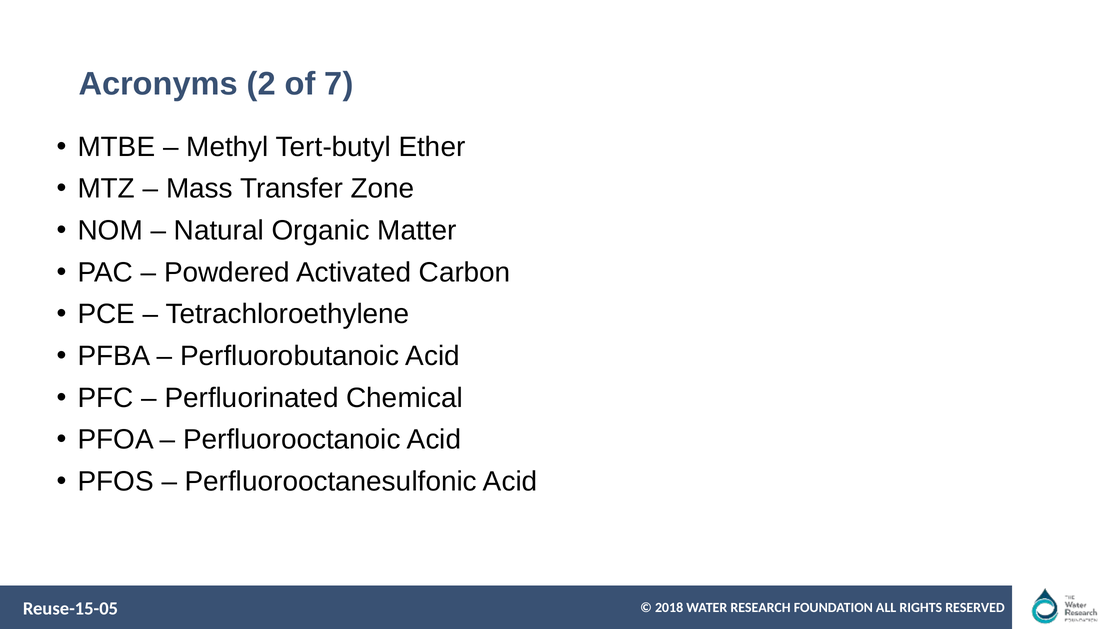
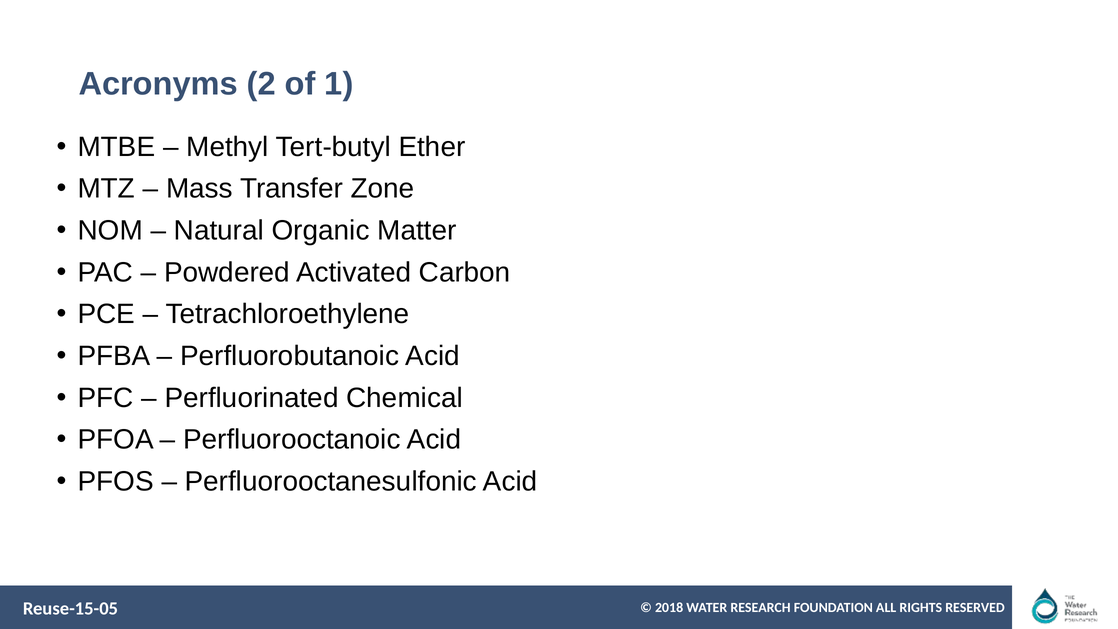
7: 7 -> 1 (339, 84)
